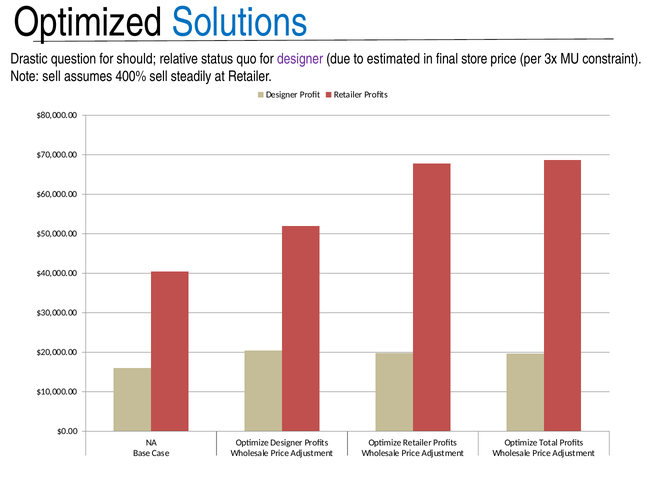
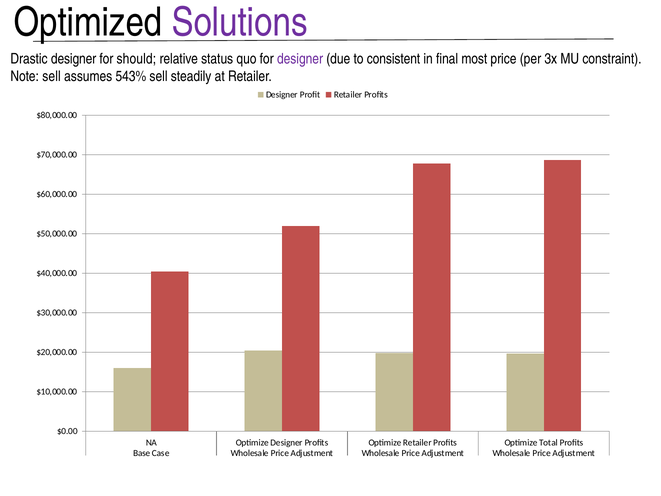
Solutions colour: blue -> purple (240, 22)
Drastic question: question -> designer (74, 59)
estimated: estimated -> consistent (394, 59)
store: store -> most (474, 59)
400%: 400% -> 543% (131, 76)
